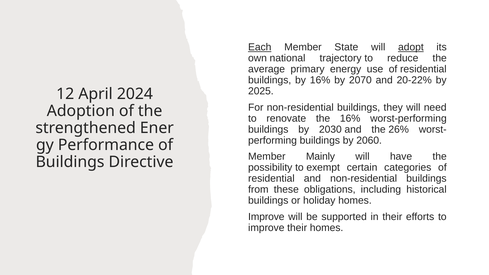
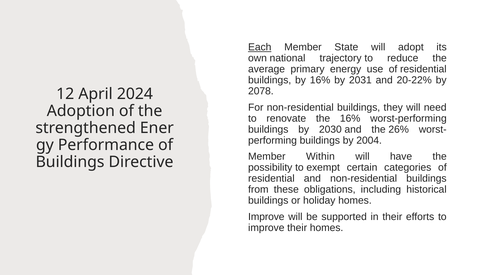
adopt underline: present -> none (411, 47)
2070: 2070 -> 2031 (360, 80)
2025: 2025 -> 2078 (261, 91)
2060: 2060 -> 2004 (369, 140)
Mainly: Mainly -> Within (320, 157)
